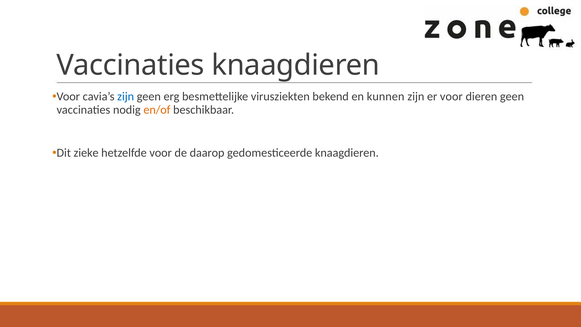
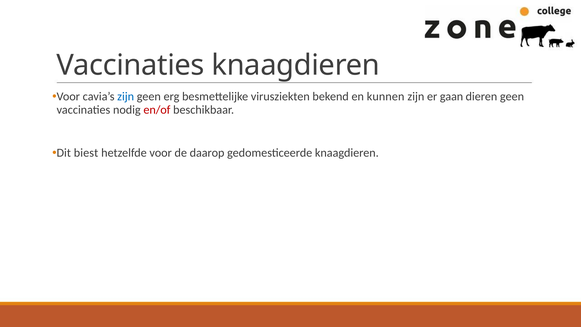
er voor: voor -> gaan (451, 97)
en/of colour: orange -> red (157, 110)
zieke: zieke -> biest (86, 153)
